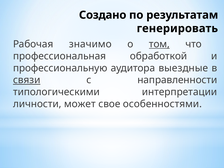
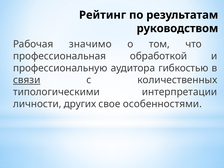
Создано: Создано -> Рейтинг (103, 15)
генерировать: генерировать -> руководством (177, 28)
том underline: present -> none (159, 44)
выездные: выездные -> гибкостью (183, 68)
направленности: направленности -> количественных (177, 80)
может: может -> других (80, 104)
